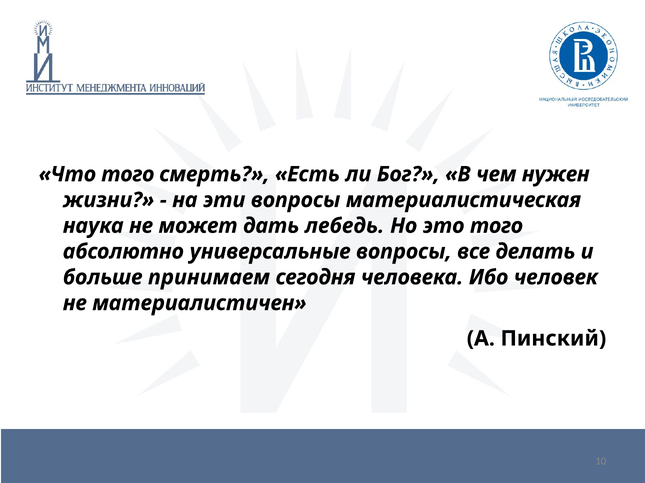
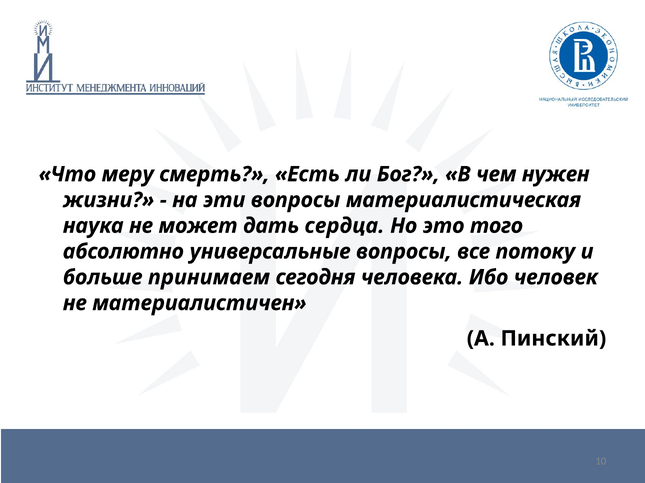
Что того: того -> меру (128, 175)
лебедь: лебедь -> сердца (345, 226)
делать: делать -> потоку (535, 252)
